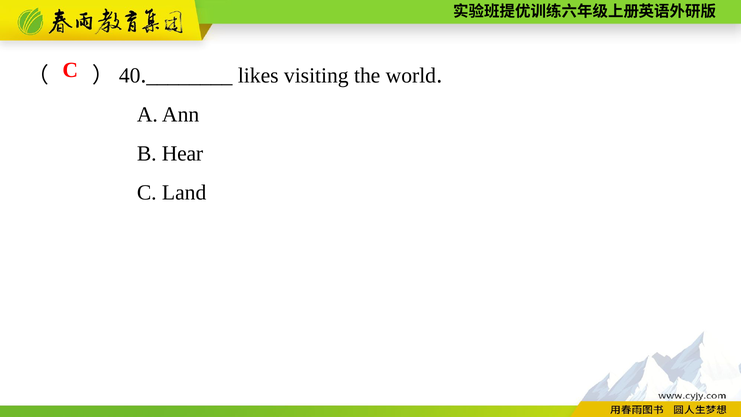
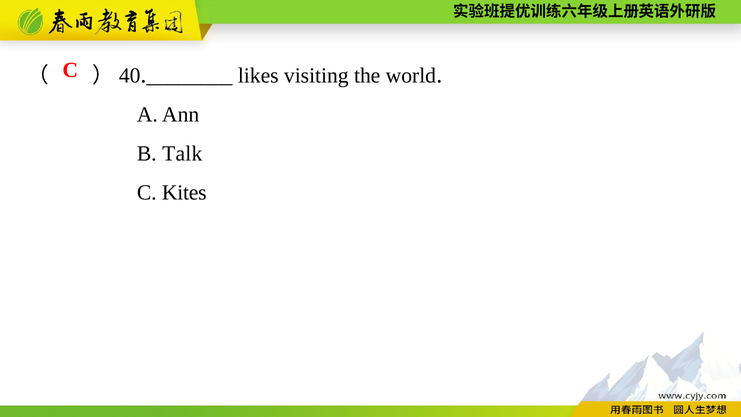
Hear: Hear -> Talk (182, 153)
Land: Land -> Kites (184, 192)
